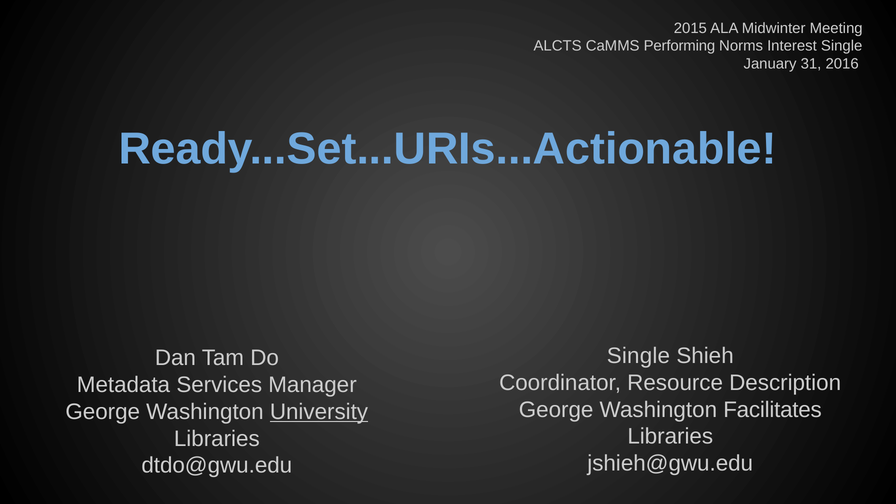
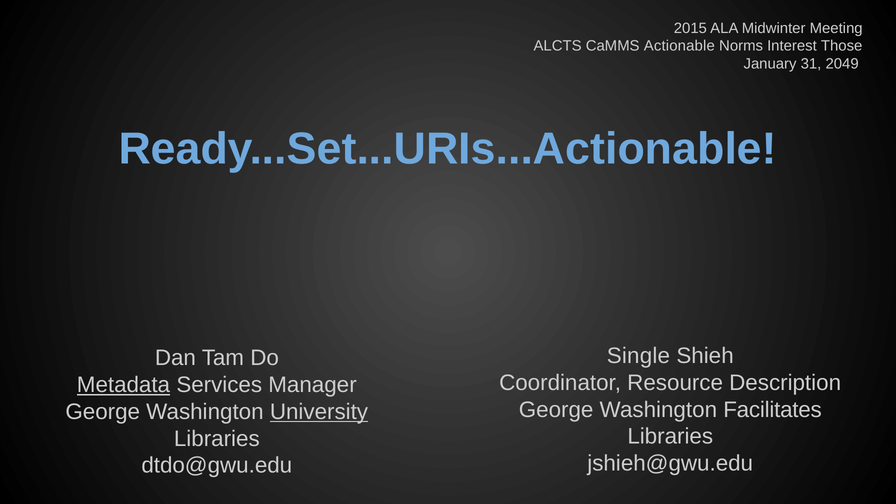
Performing: Performing -> Actionable (679, 46)
Interest Single: Single -> Those (842, 46)
2016: 2016 -> 2049 (842, 64)
Metadata underline: none -> present (123, 385)
